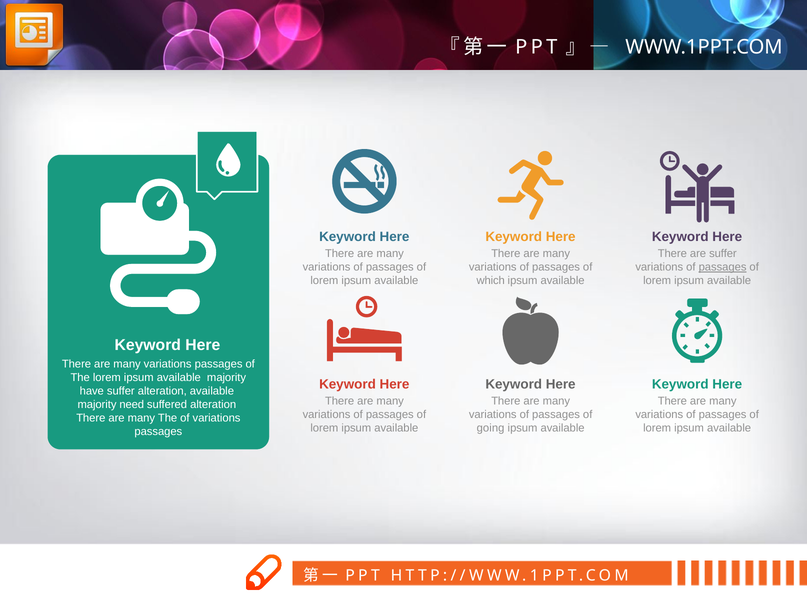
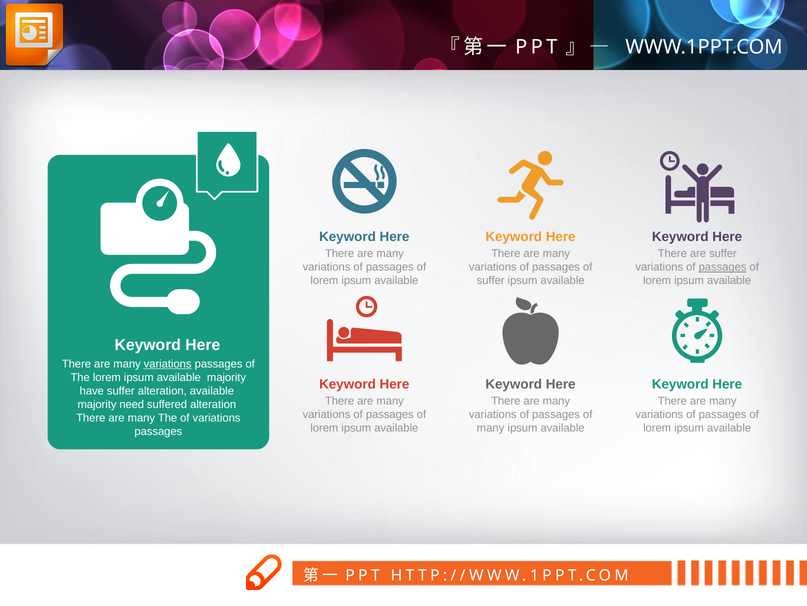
which: which -> suffer (491, 280)
variations underline: none -> present (168, 363)
going: going -> many (491, 428)
